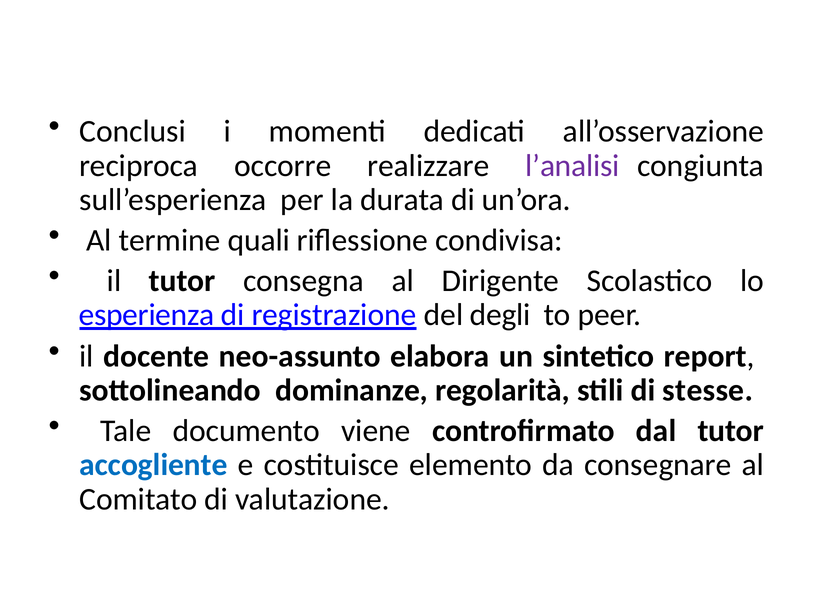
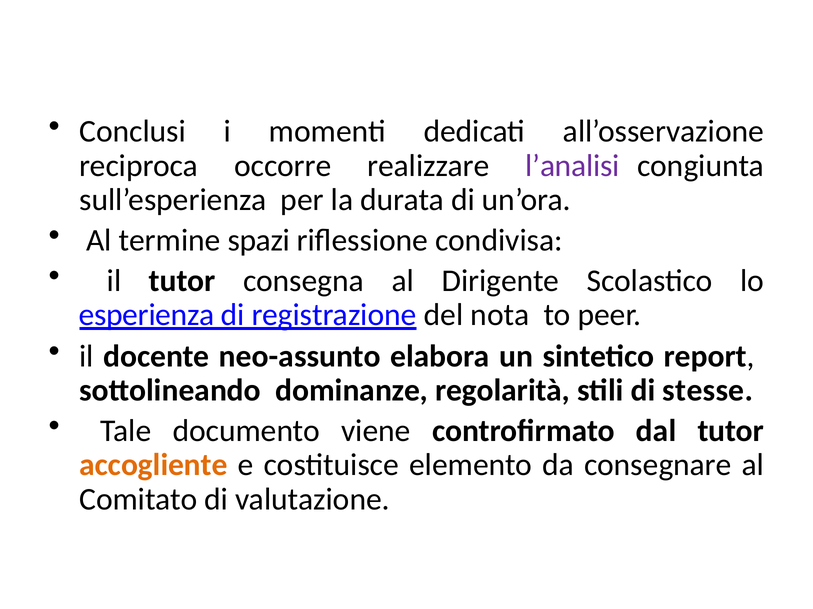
quali: quali -> spazi (259, 241)
degli: degli -> nota (500, 315)
accogliente colour: blue -> orange (153, 466)
